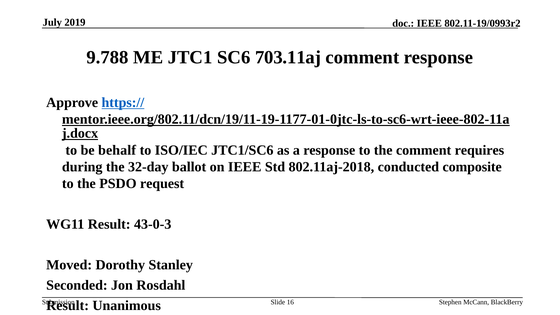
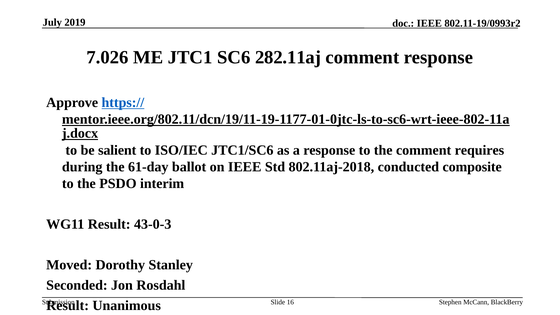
9.788: 9.788 -> 7.026 (107, 57)
703.11aj: 703.11aj -> 282.11aj (288, 57)
behalf: behalf -> salient (117, 150)
32-day: 32-day -> 61-day (148, 167)
request: request -> interim (162, 184)
